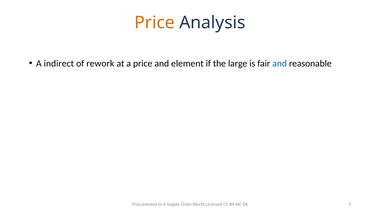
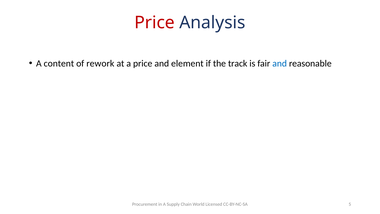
Price colour: orange -> red (155, 23)
indirect: indirect -> content (59, 63)
large: large -> track (238, 63)
